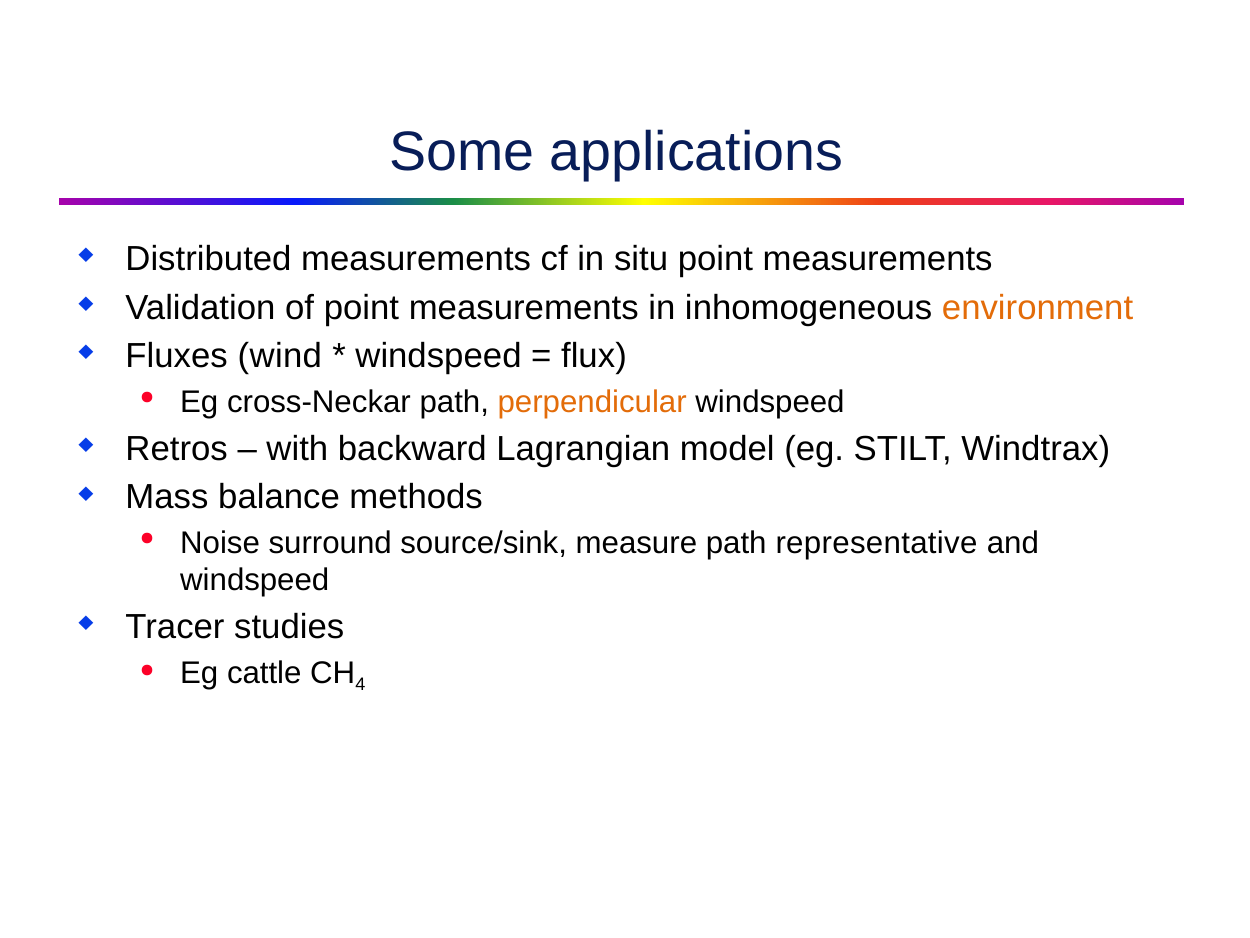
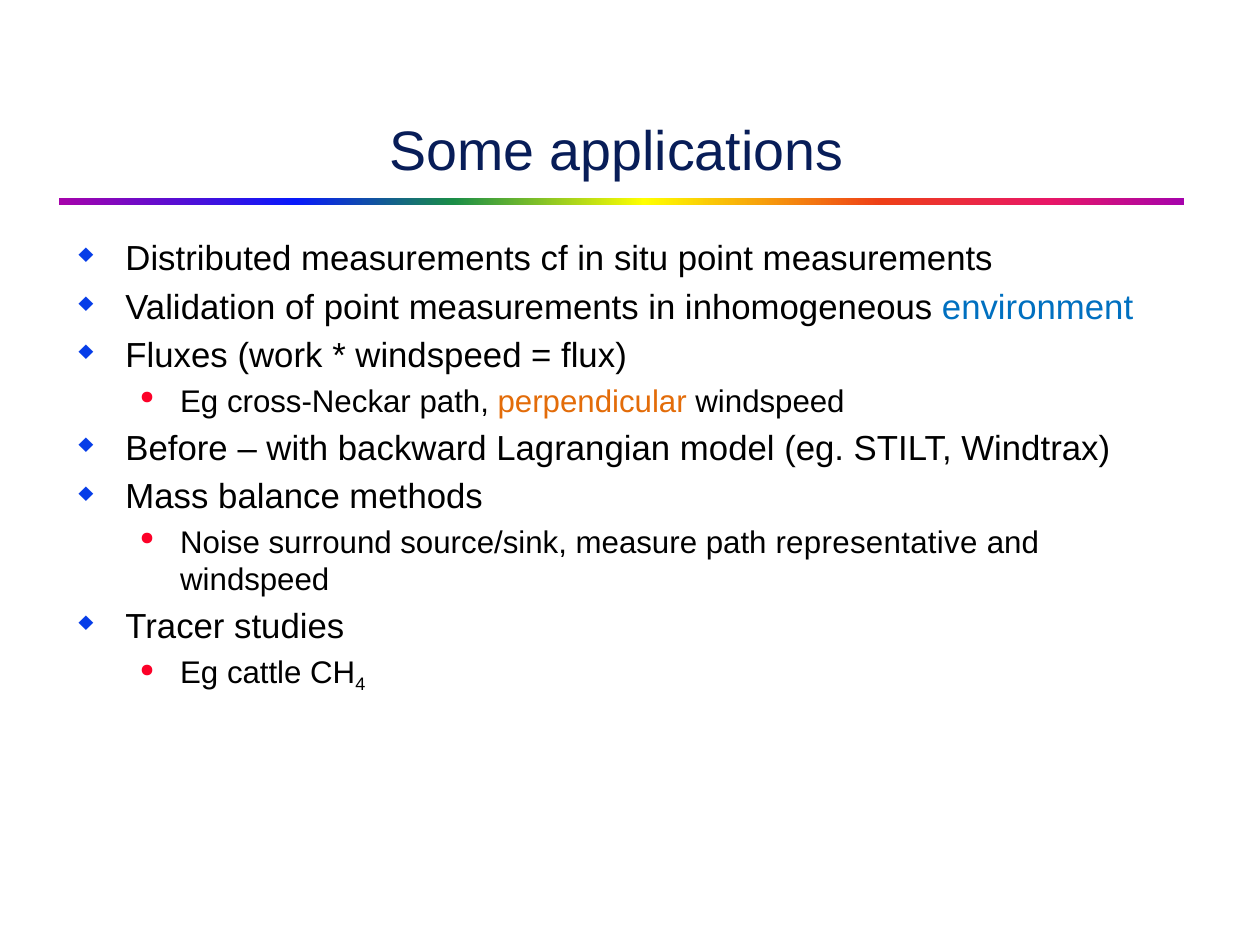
environment colour: orange -> blue (1038, 307)
wind: wind -> work (280, 356)
Retros: Retros -> Before (177, 448)
